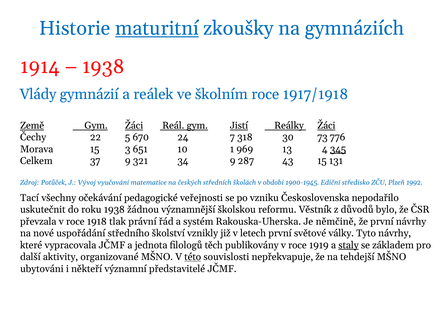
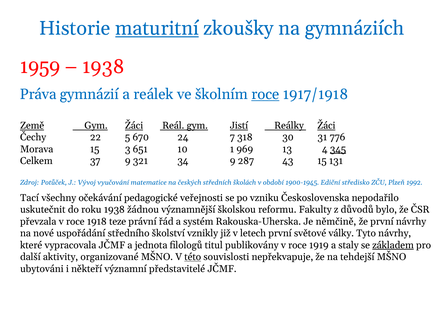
1914: 1914 -> 1959 (40, 67)
Vlády: Vlády -> Práva (38, 94)
roce underline: none -> present (265, 94)
73: 73 -> 31 (322, 137)
Věstník: Věstník -> Fakulty (315, 210)
tlak: tlak -> teze (118, 221)
těch: těch -> titul (214, 245)
staly underline: present -> none (348, 245)
základem underline: none -> present (393, 245)
